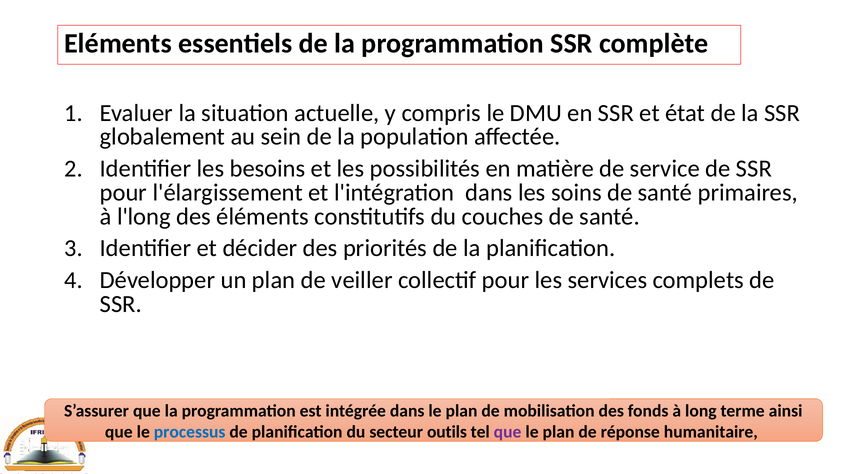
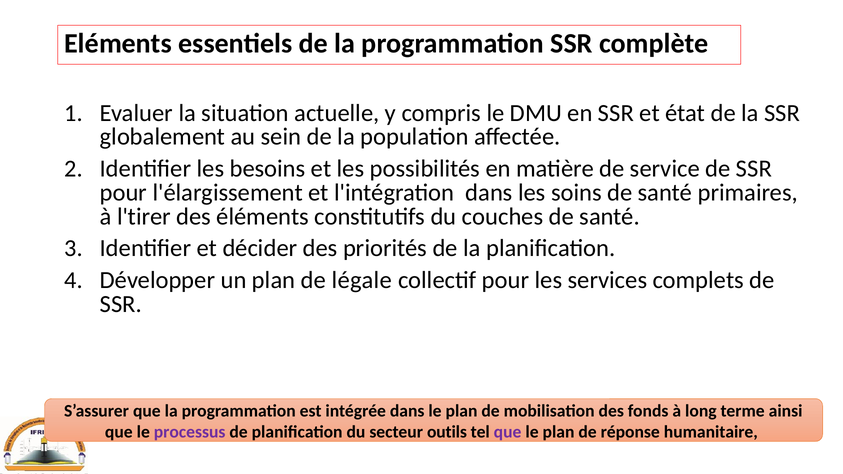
l'long: l'long -> l'tirer (144, 217)
veiller: veiller -> légale (362, 280)
processus colour: blue -> purple (190, 432)
